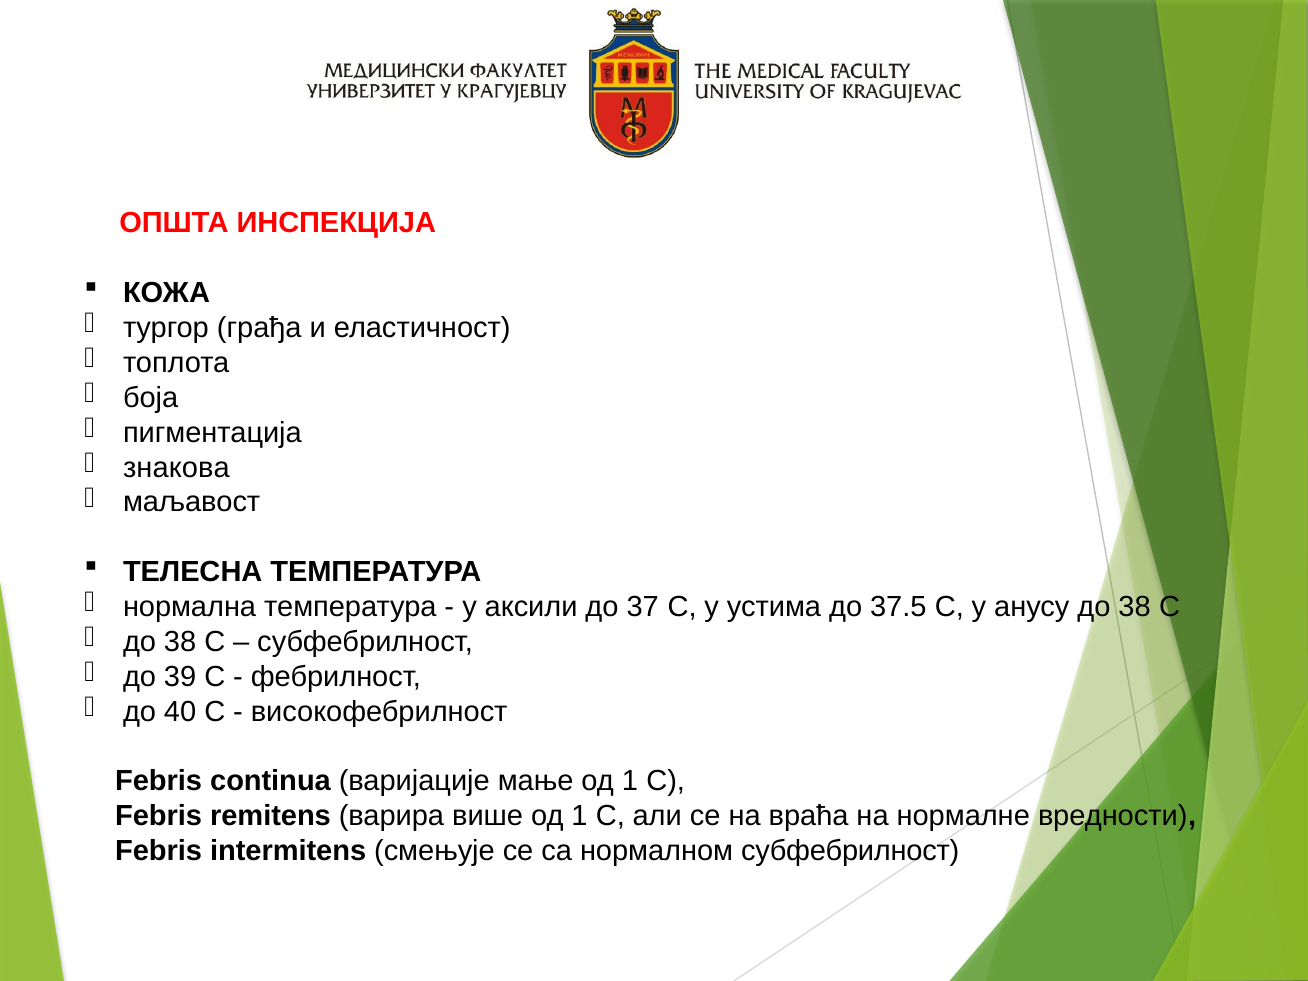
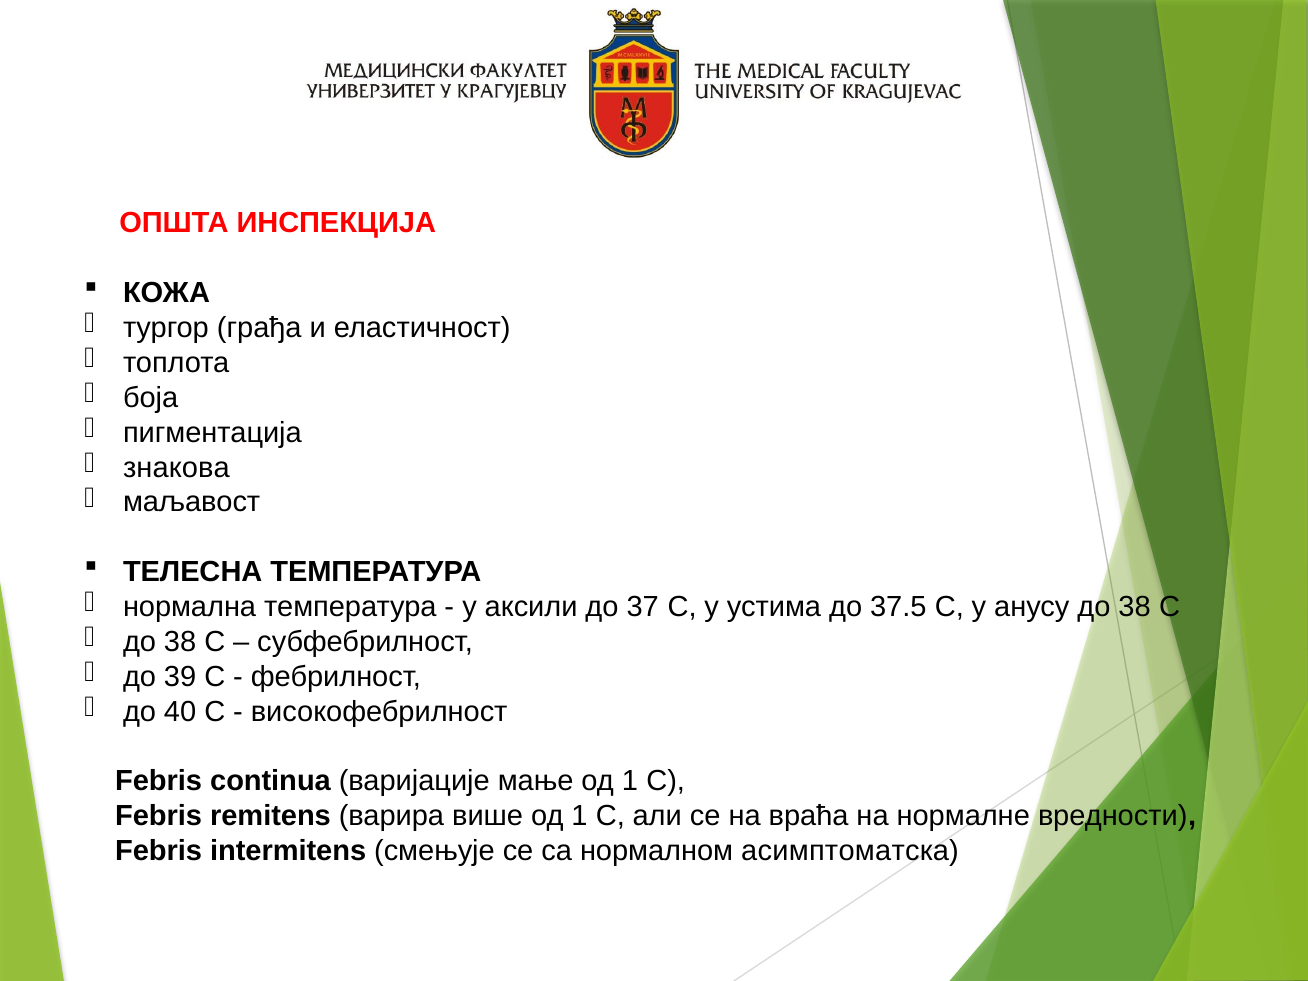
нормалном субфебрилност: субфебрилност -> асимптоматска (850, 851)
